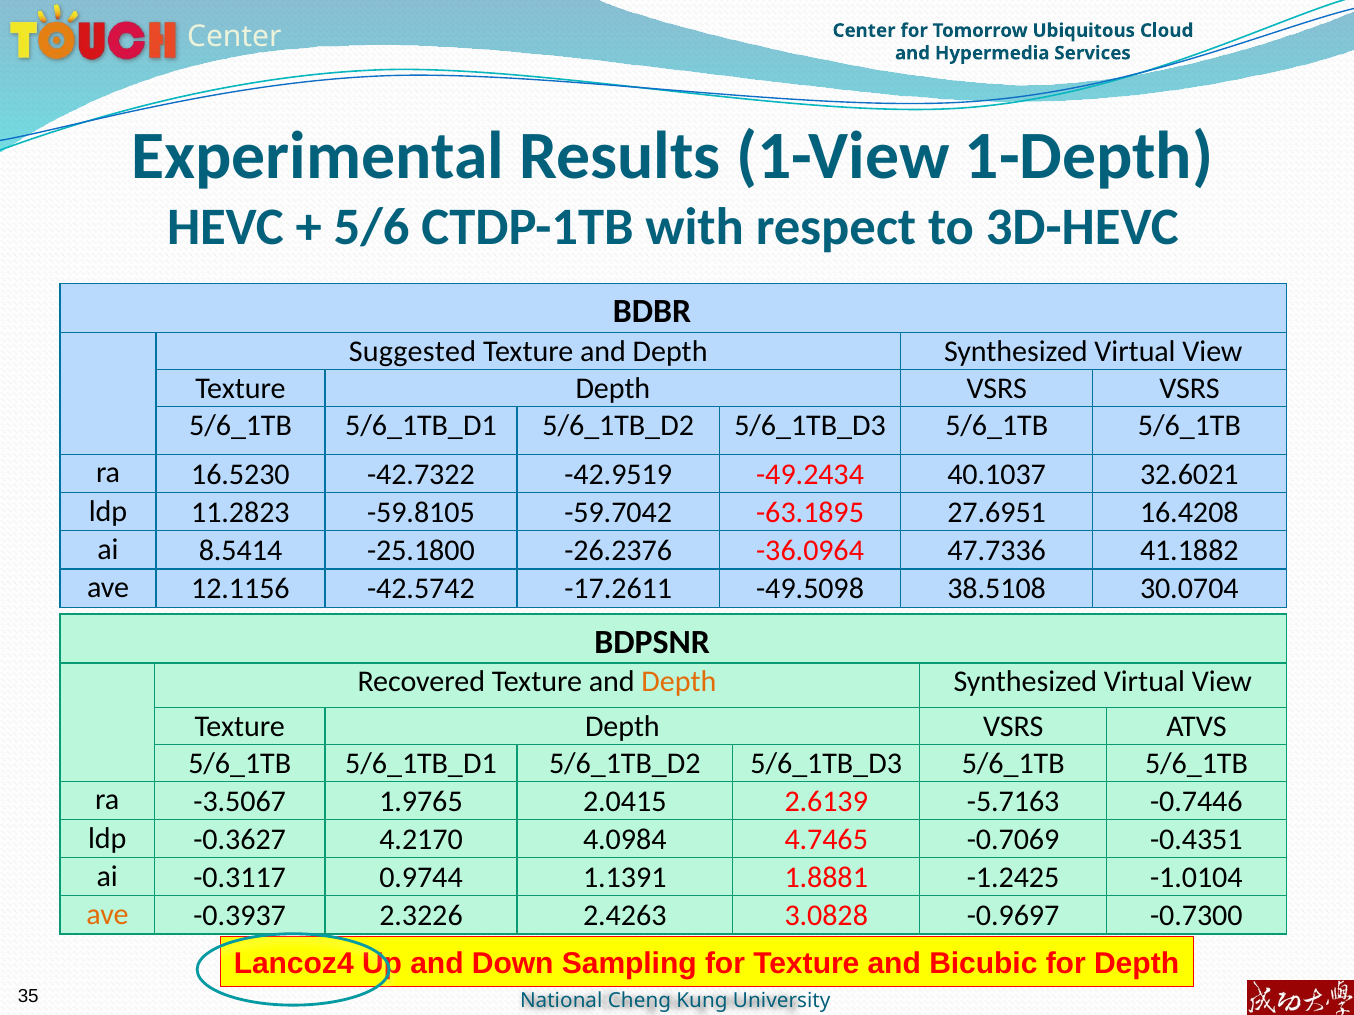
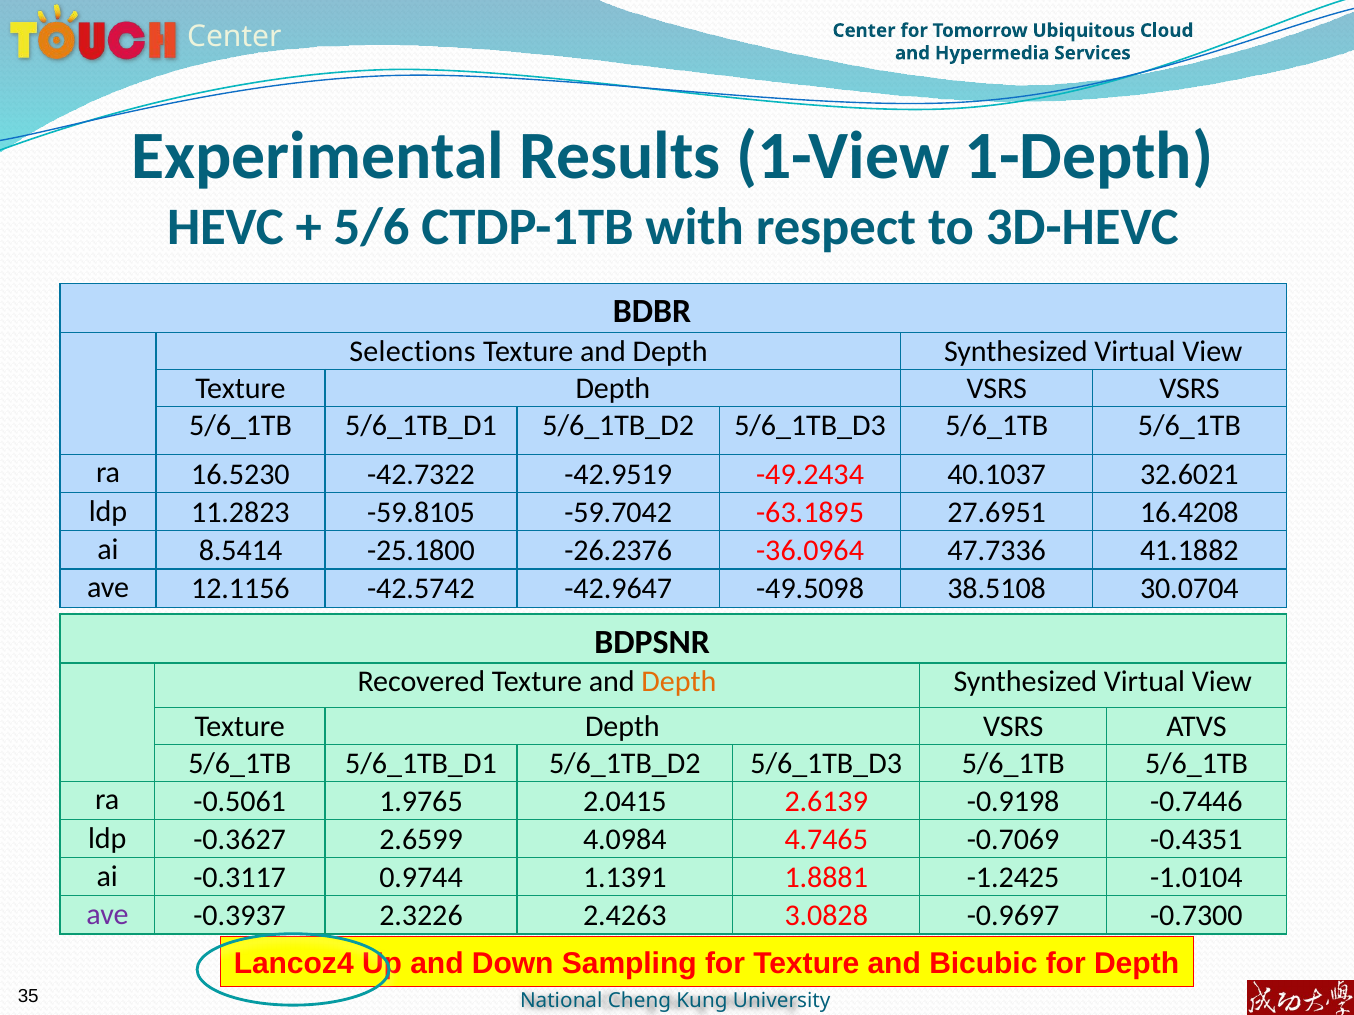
Suggested: Suggested -> Selections (412, 352)
-17.2611: -17.2611 -> -42.9647 (618, 589)
-3.5067: -3.5067 -> -0.5061 (240, 802)
-5.7163: -5.7163 -> -0.9198 (1013, 802)
4.2170: 4.2170 -> 2.6599 (421, 840)
ave colour: orange -> purple (107, 915)
